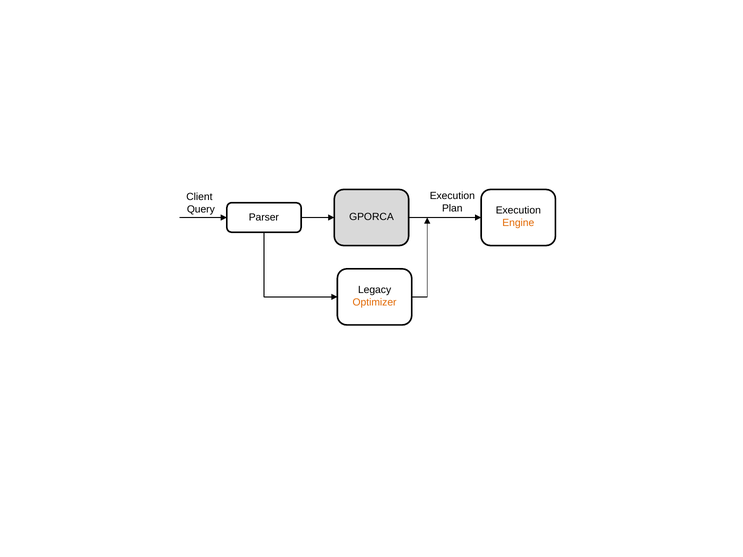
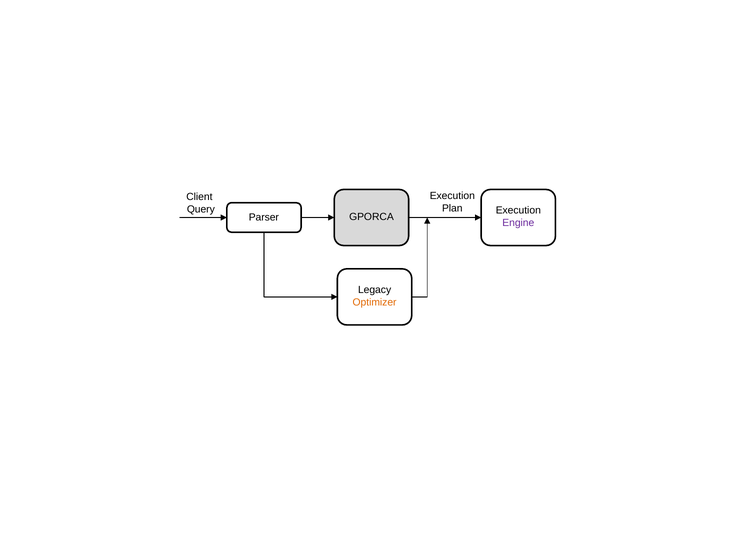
Engine colour: orange -> purple (518, 223)
